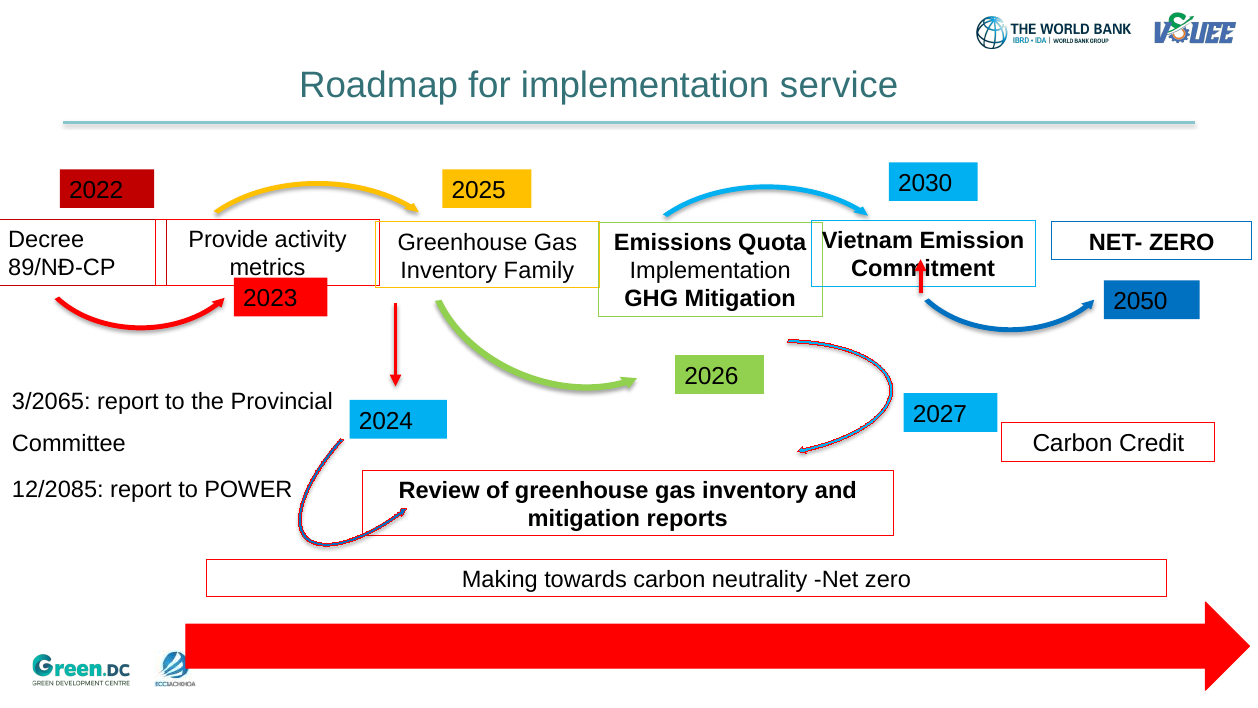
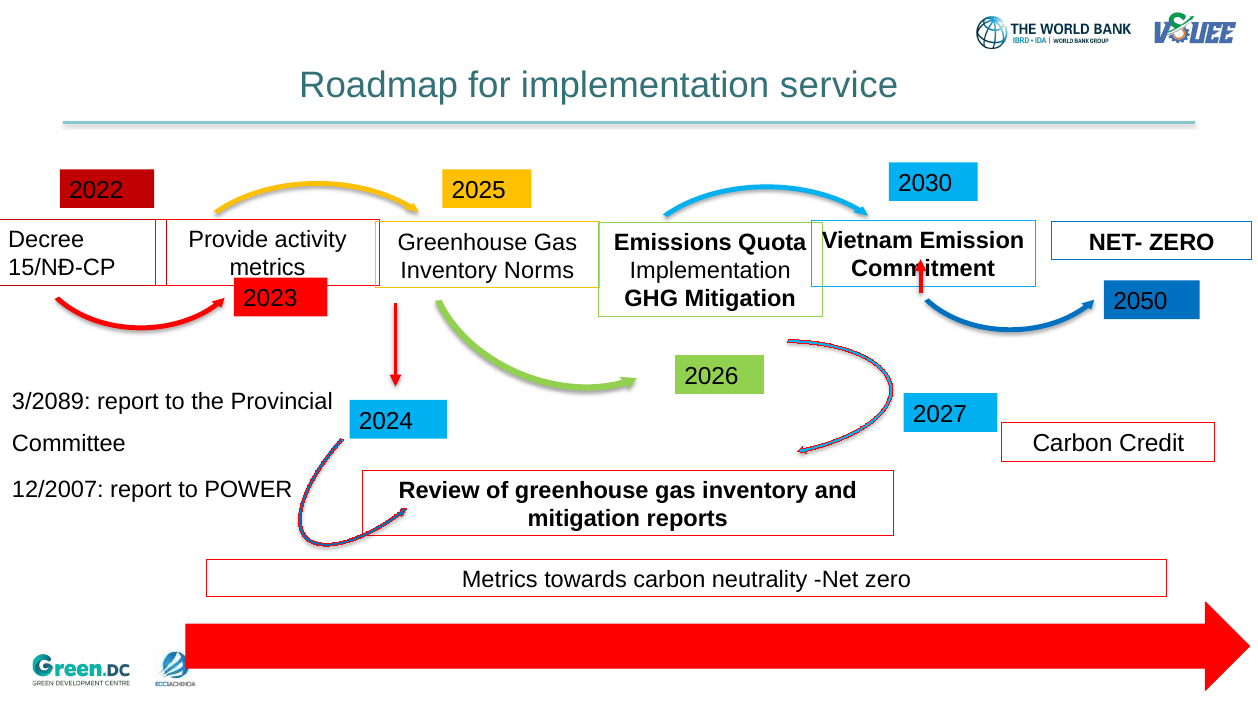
89/NĐ-CP: 89/NĐ-CP -> 15/NĐ-CP (62, 268)
Family: Family -> Norms (539, 271)
3/2065: 3/2065 -> 3/2089 (51, 401)
12/2085: 12/2085 -> 12/2007 (58, 489)
Making: Making -> Metrics (500, 579)
